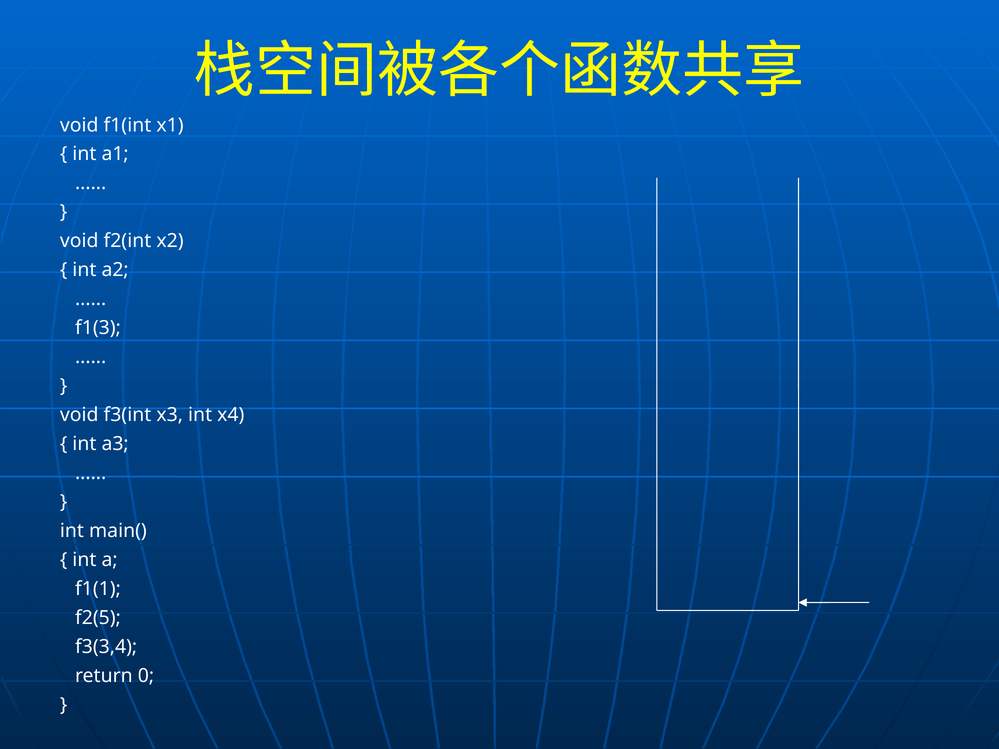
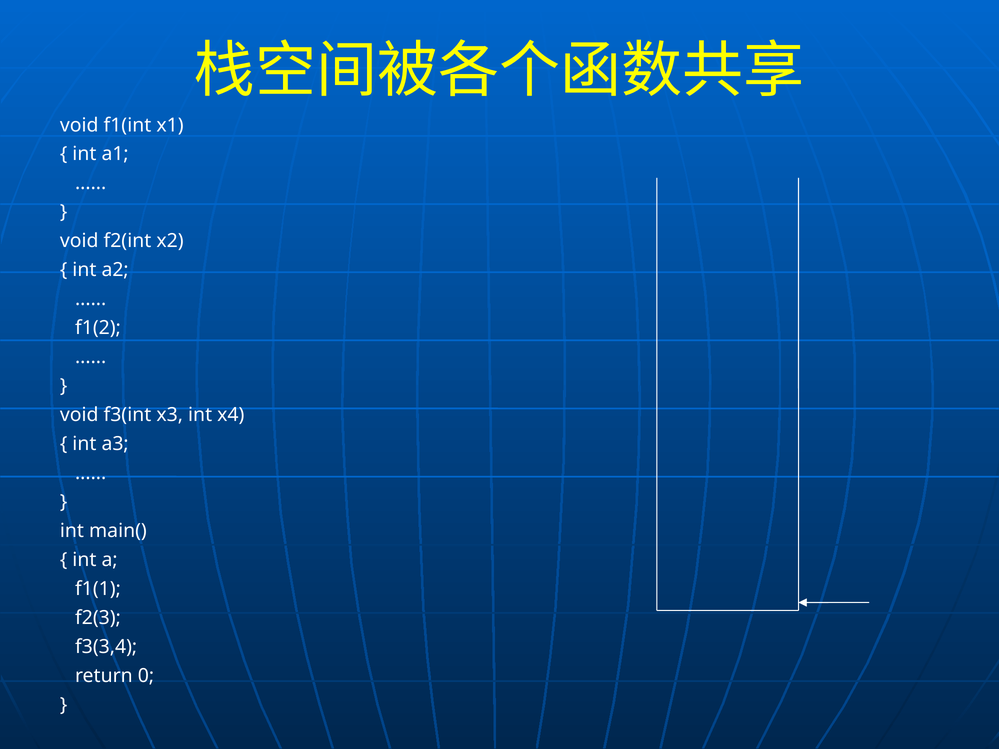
f1(3: f1(3 -> f1(2 (98, 328)
f2(5: f2(5 -> f2(3 (98, 618)
